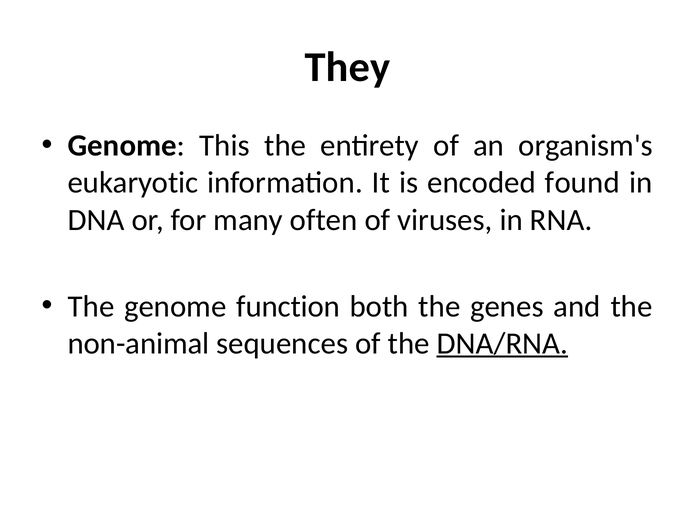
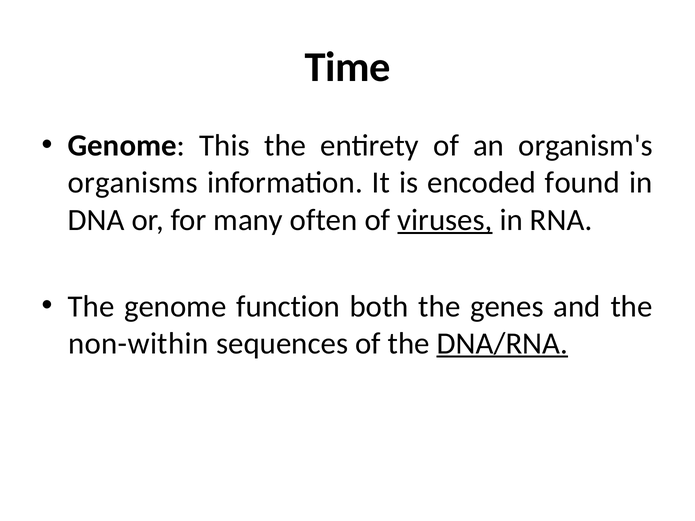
They: They -> Time (348, 67)
eukaryotic: eukaryotic -> organisms (133, 183)
viruses underline: none -> present (445, 220)
non-animal: non-animal -> non-within (138, 344)
